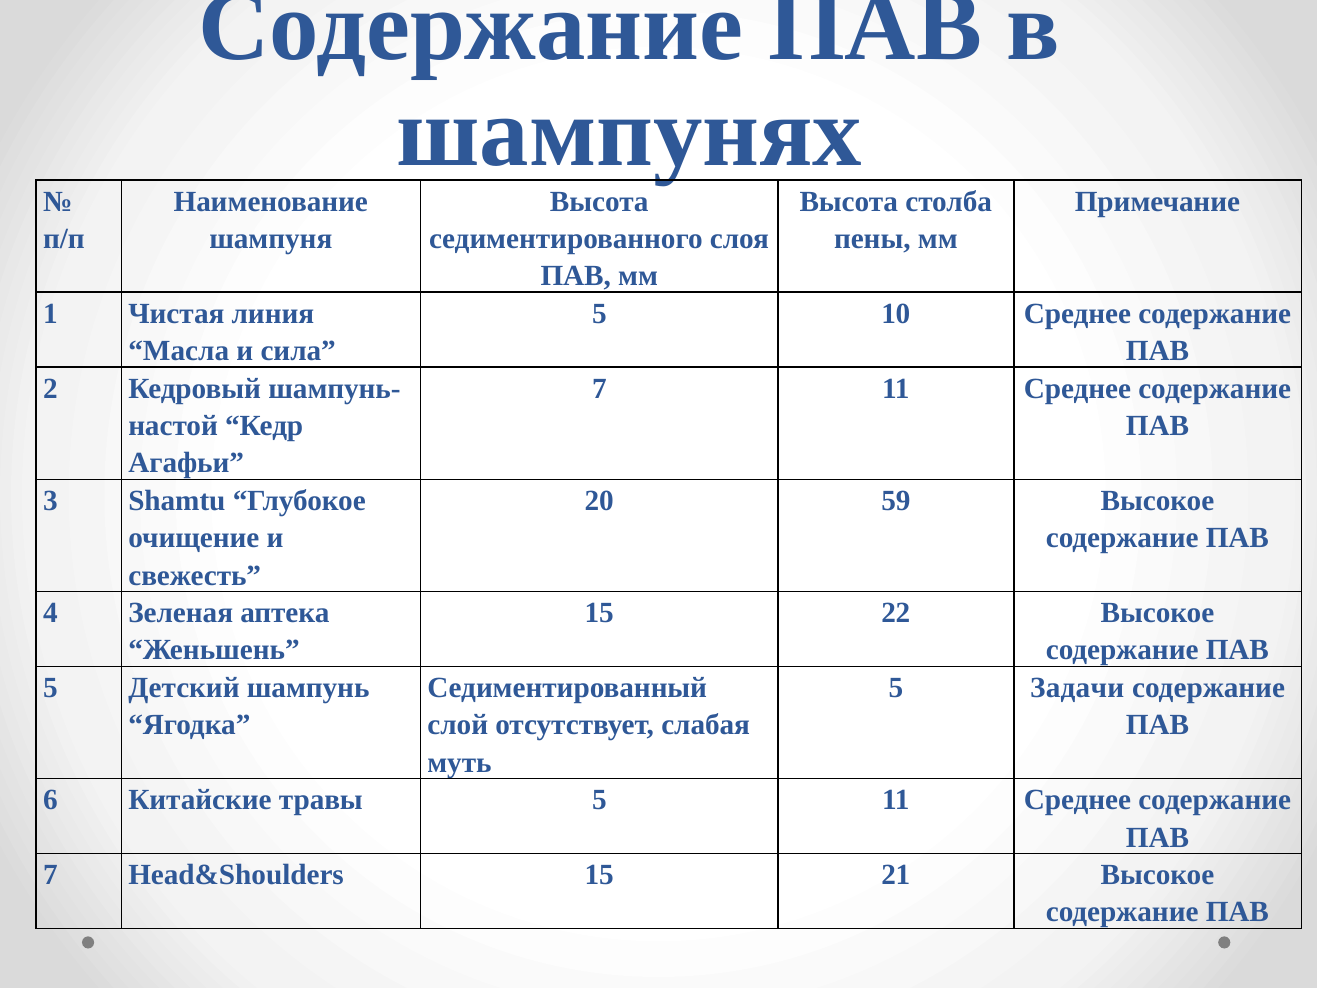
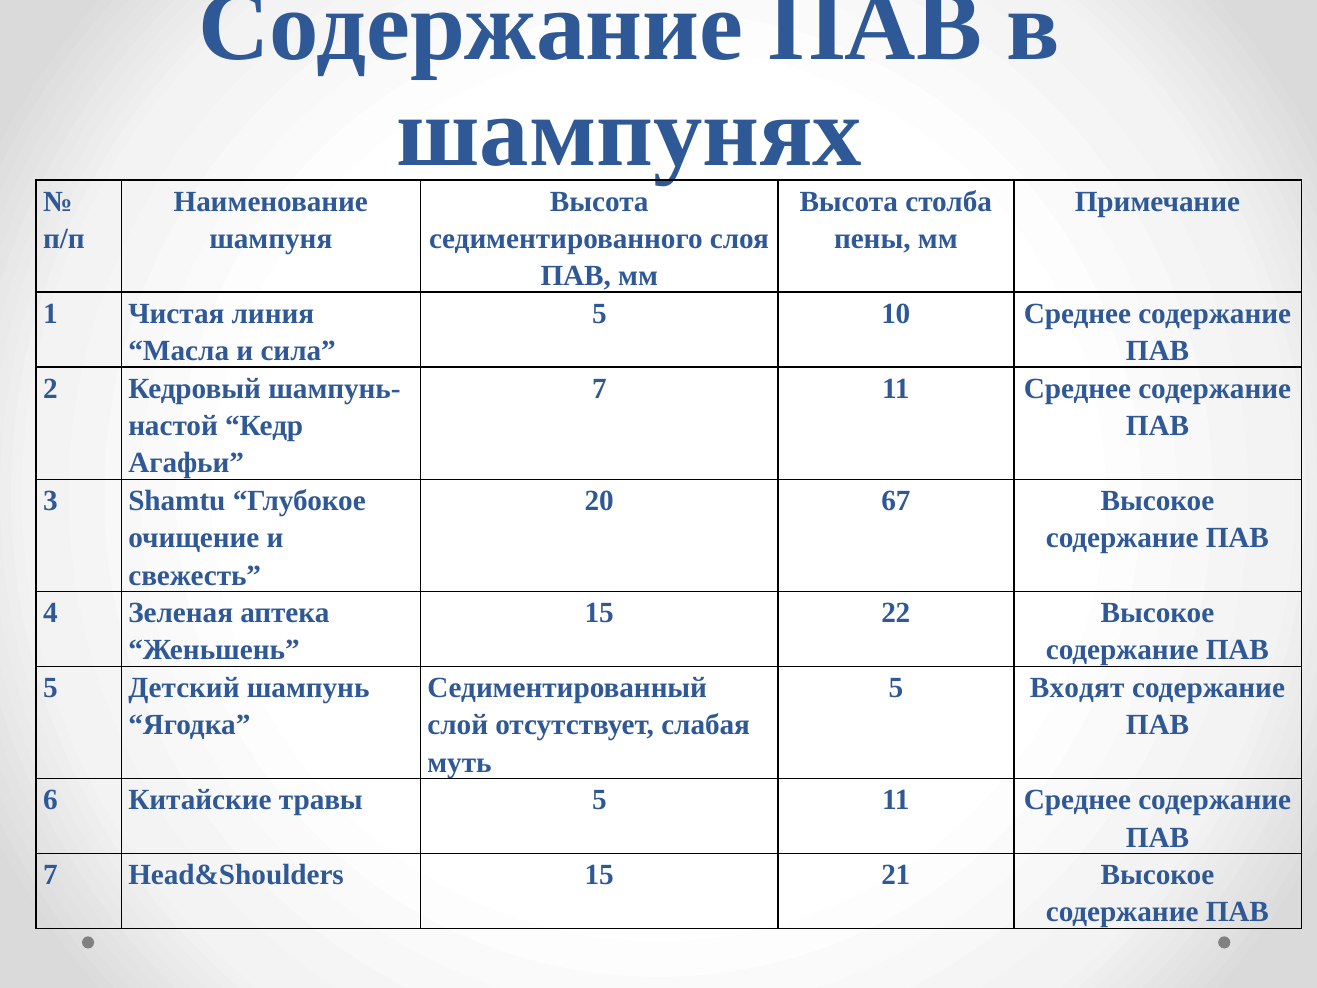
59: 59 -> 67 (896, 501)
Задачи: Задачи -> Входят (1077, 688)
